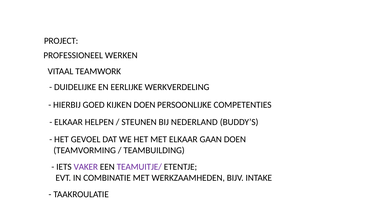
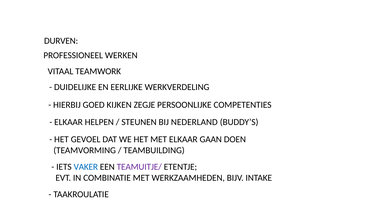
PROJECT: PROJECT -> DURVEN (61, 41)
KIJKEN DOEN: DOEN -> ZEGJE (144, 105)
VAKER colour: purple -> blue (86, 166)
